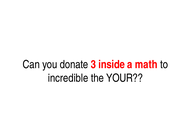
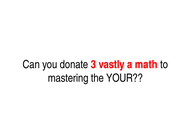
inside: inside -> vastly (112, 65)
incredible: incredible -> mastering (68, 78)
